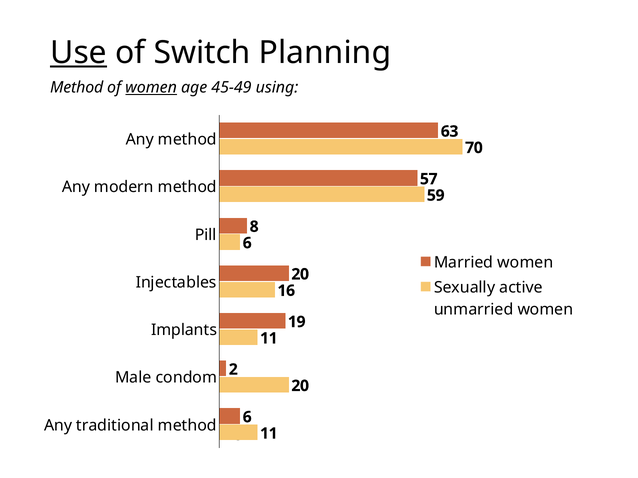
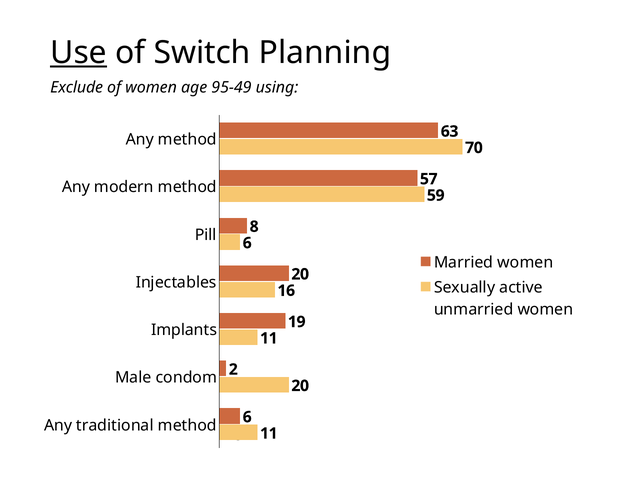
Method: Method -> Exclude (77, 88)
women underline: present -> none (151, 88)
45-49: 45-49 -> 95-49 (231, 88)
